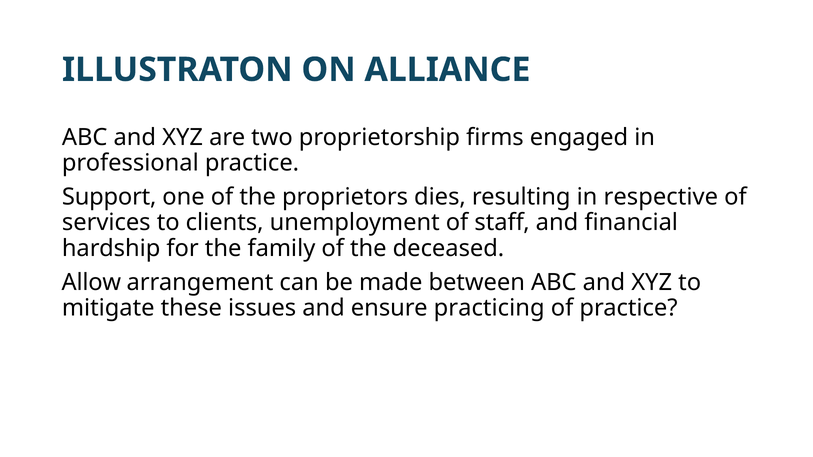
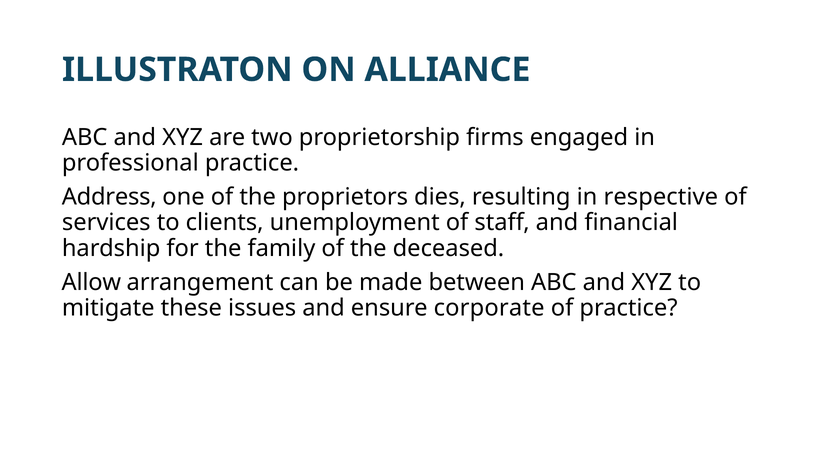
Support: Support -> Address (109, 197)
practicing: practicing -> corporate (489, 308)
